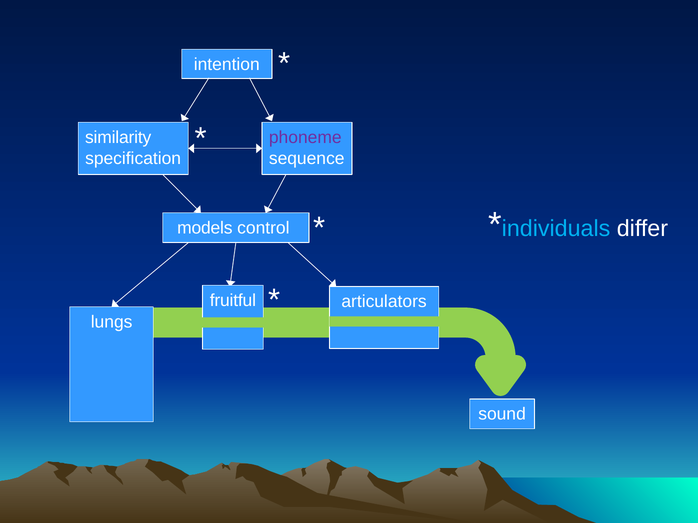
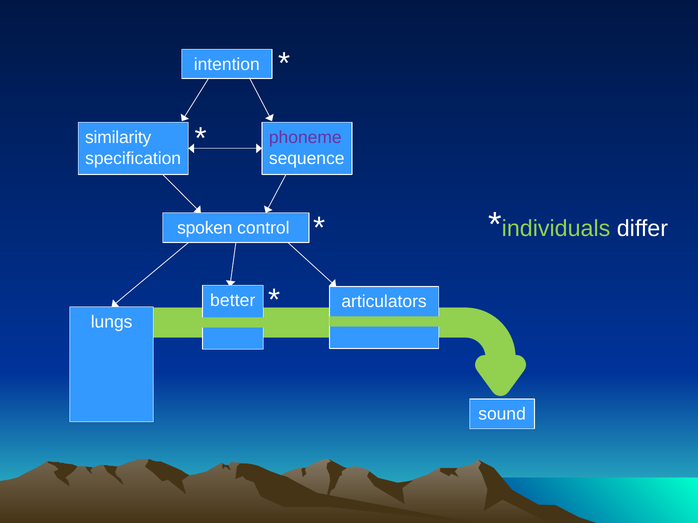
individuals colour: light blue -> light green (556, 229)
models: models -> spoken (205, 228)
fruitful: fruitful -> better (233, 301)
